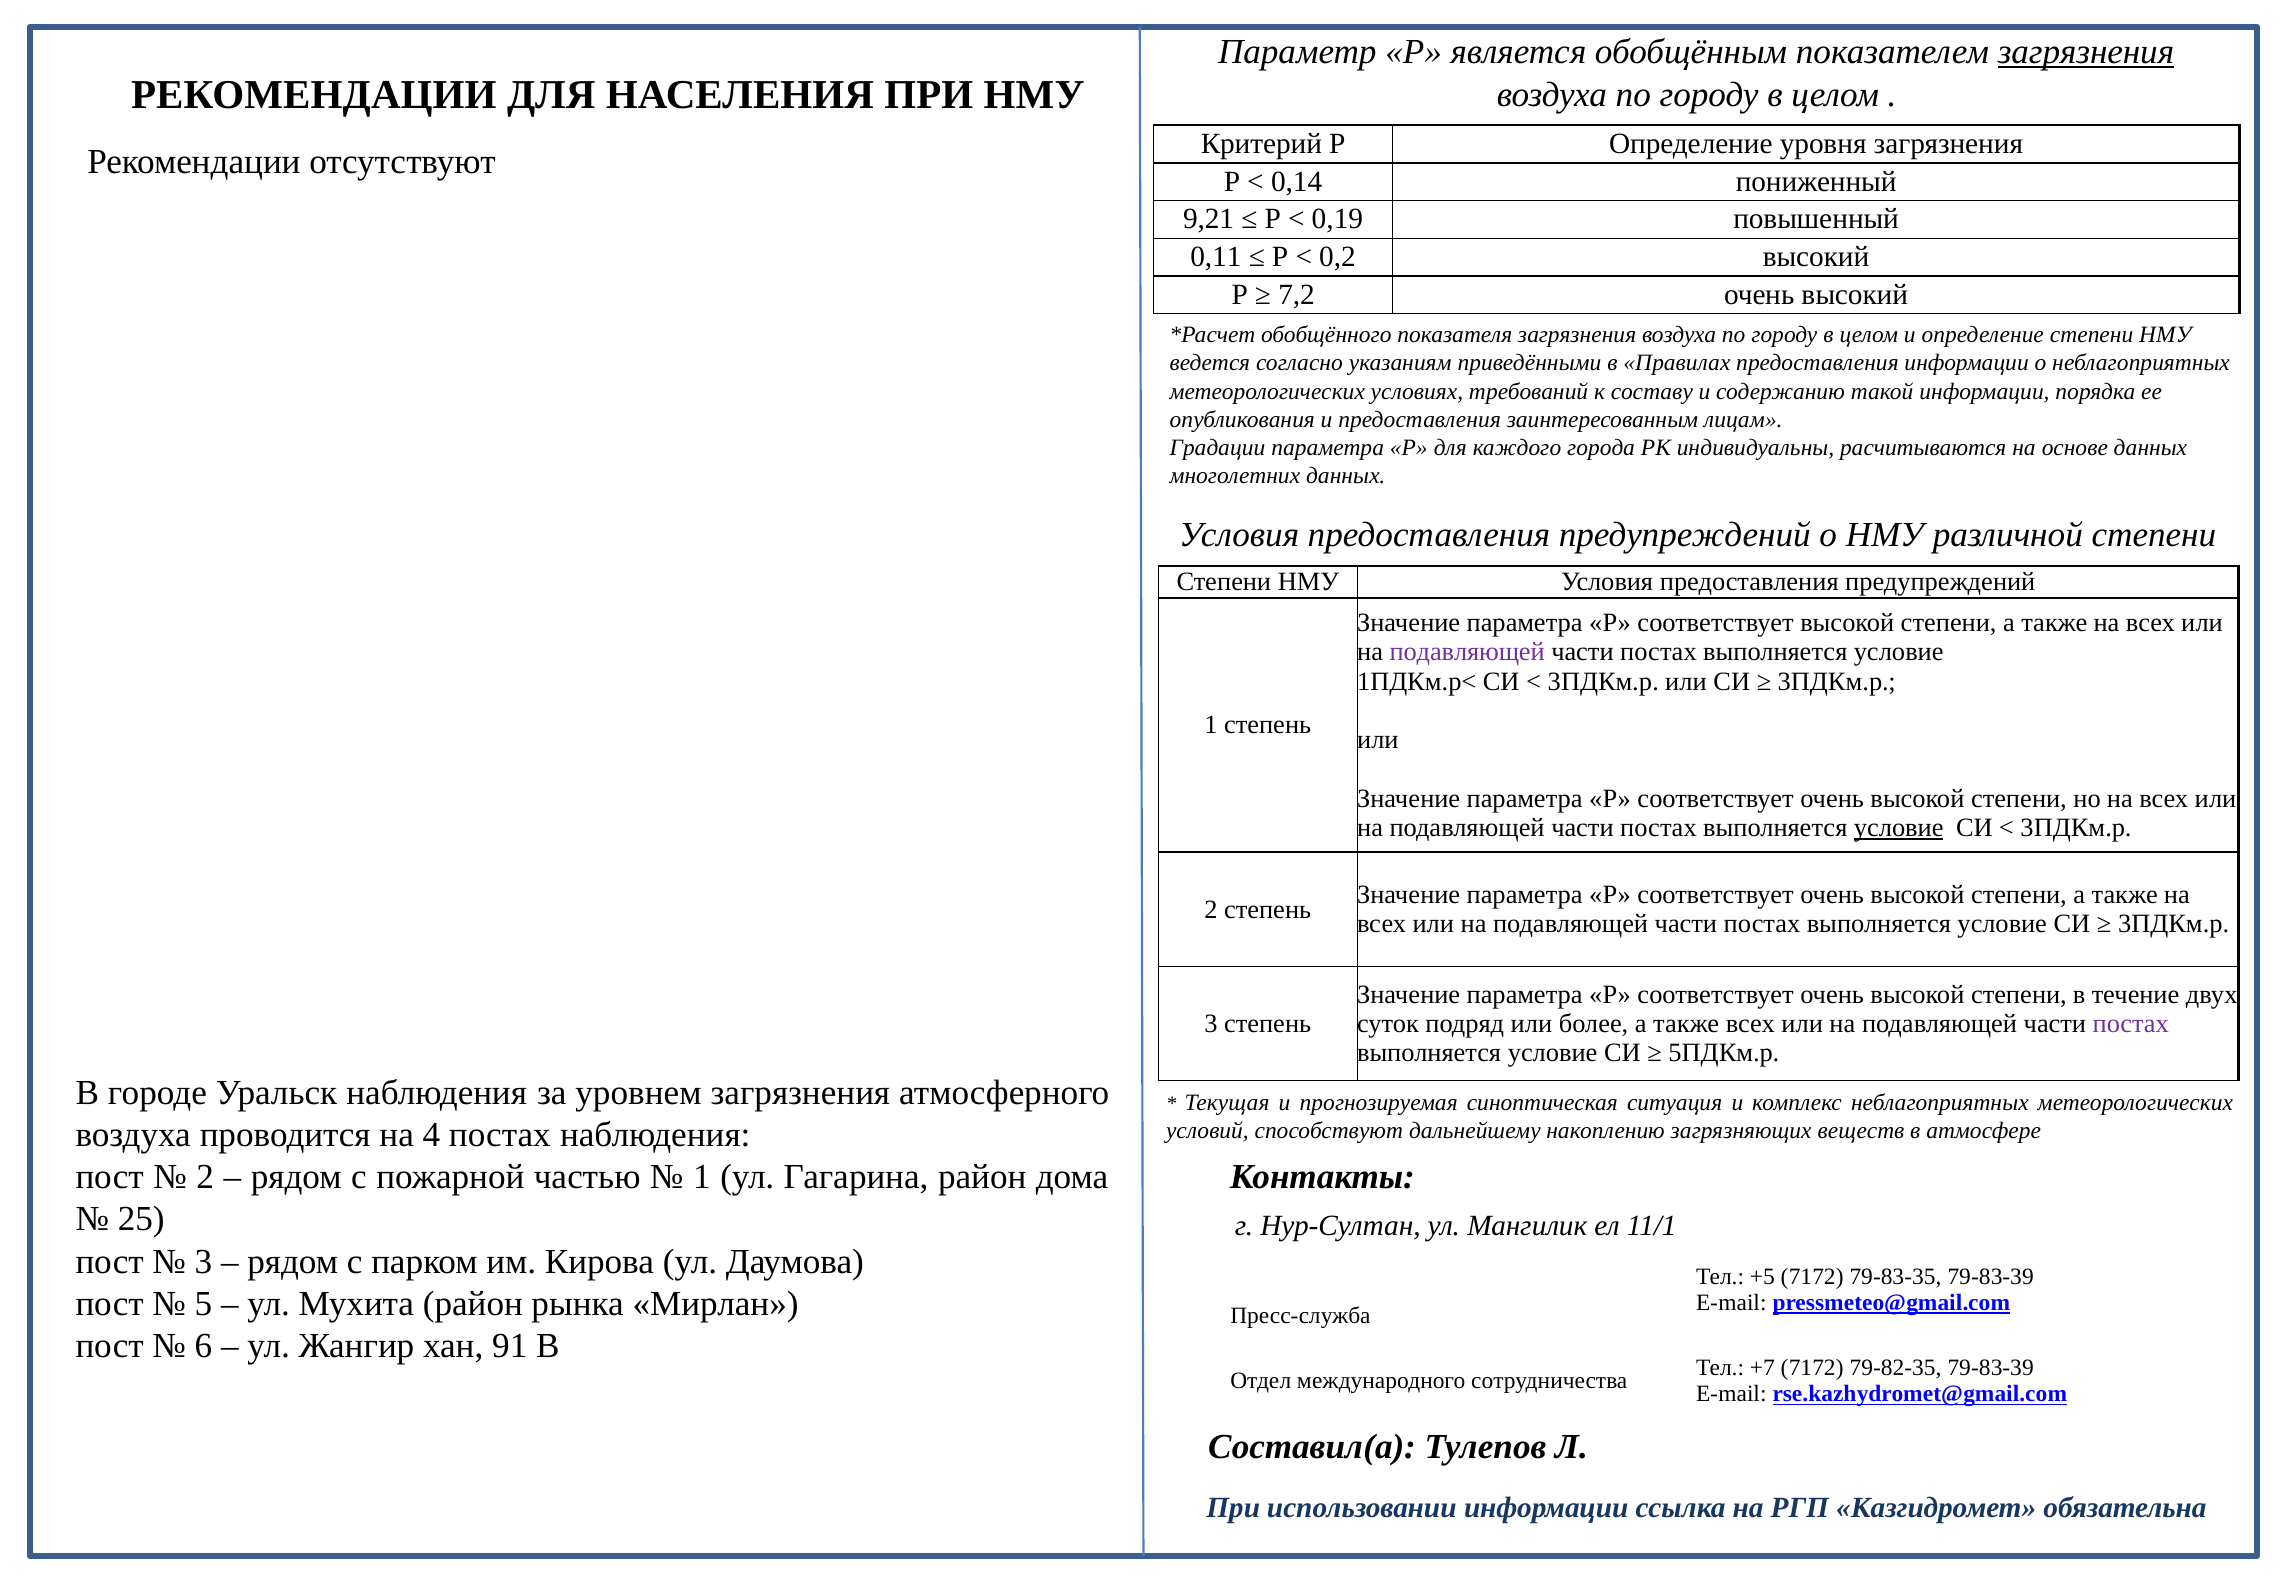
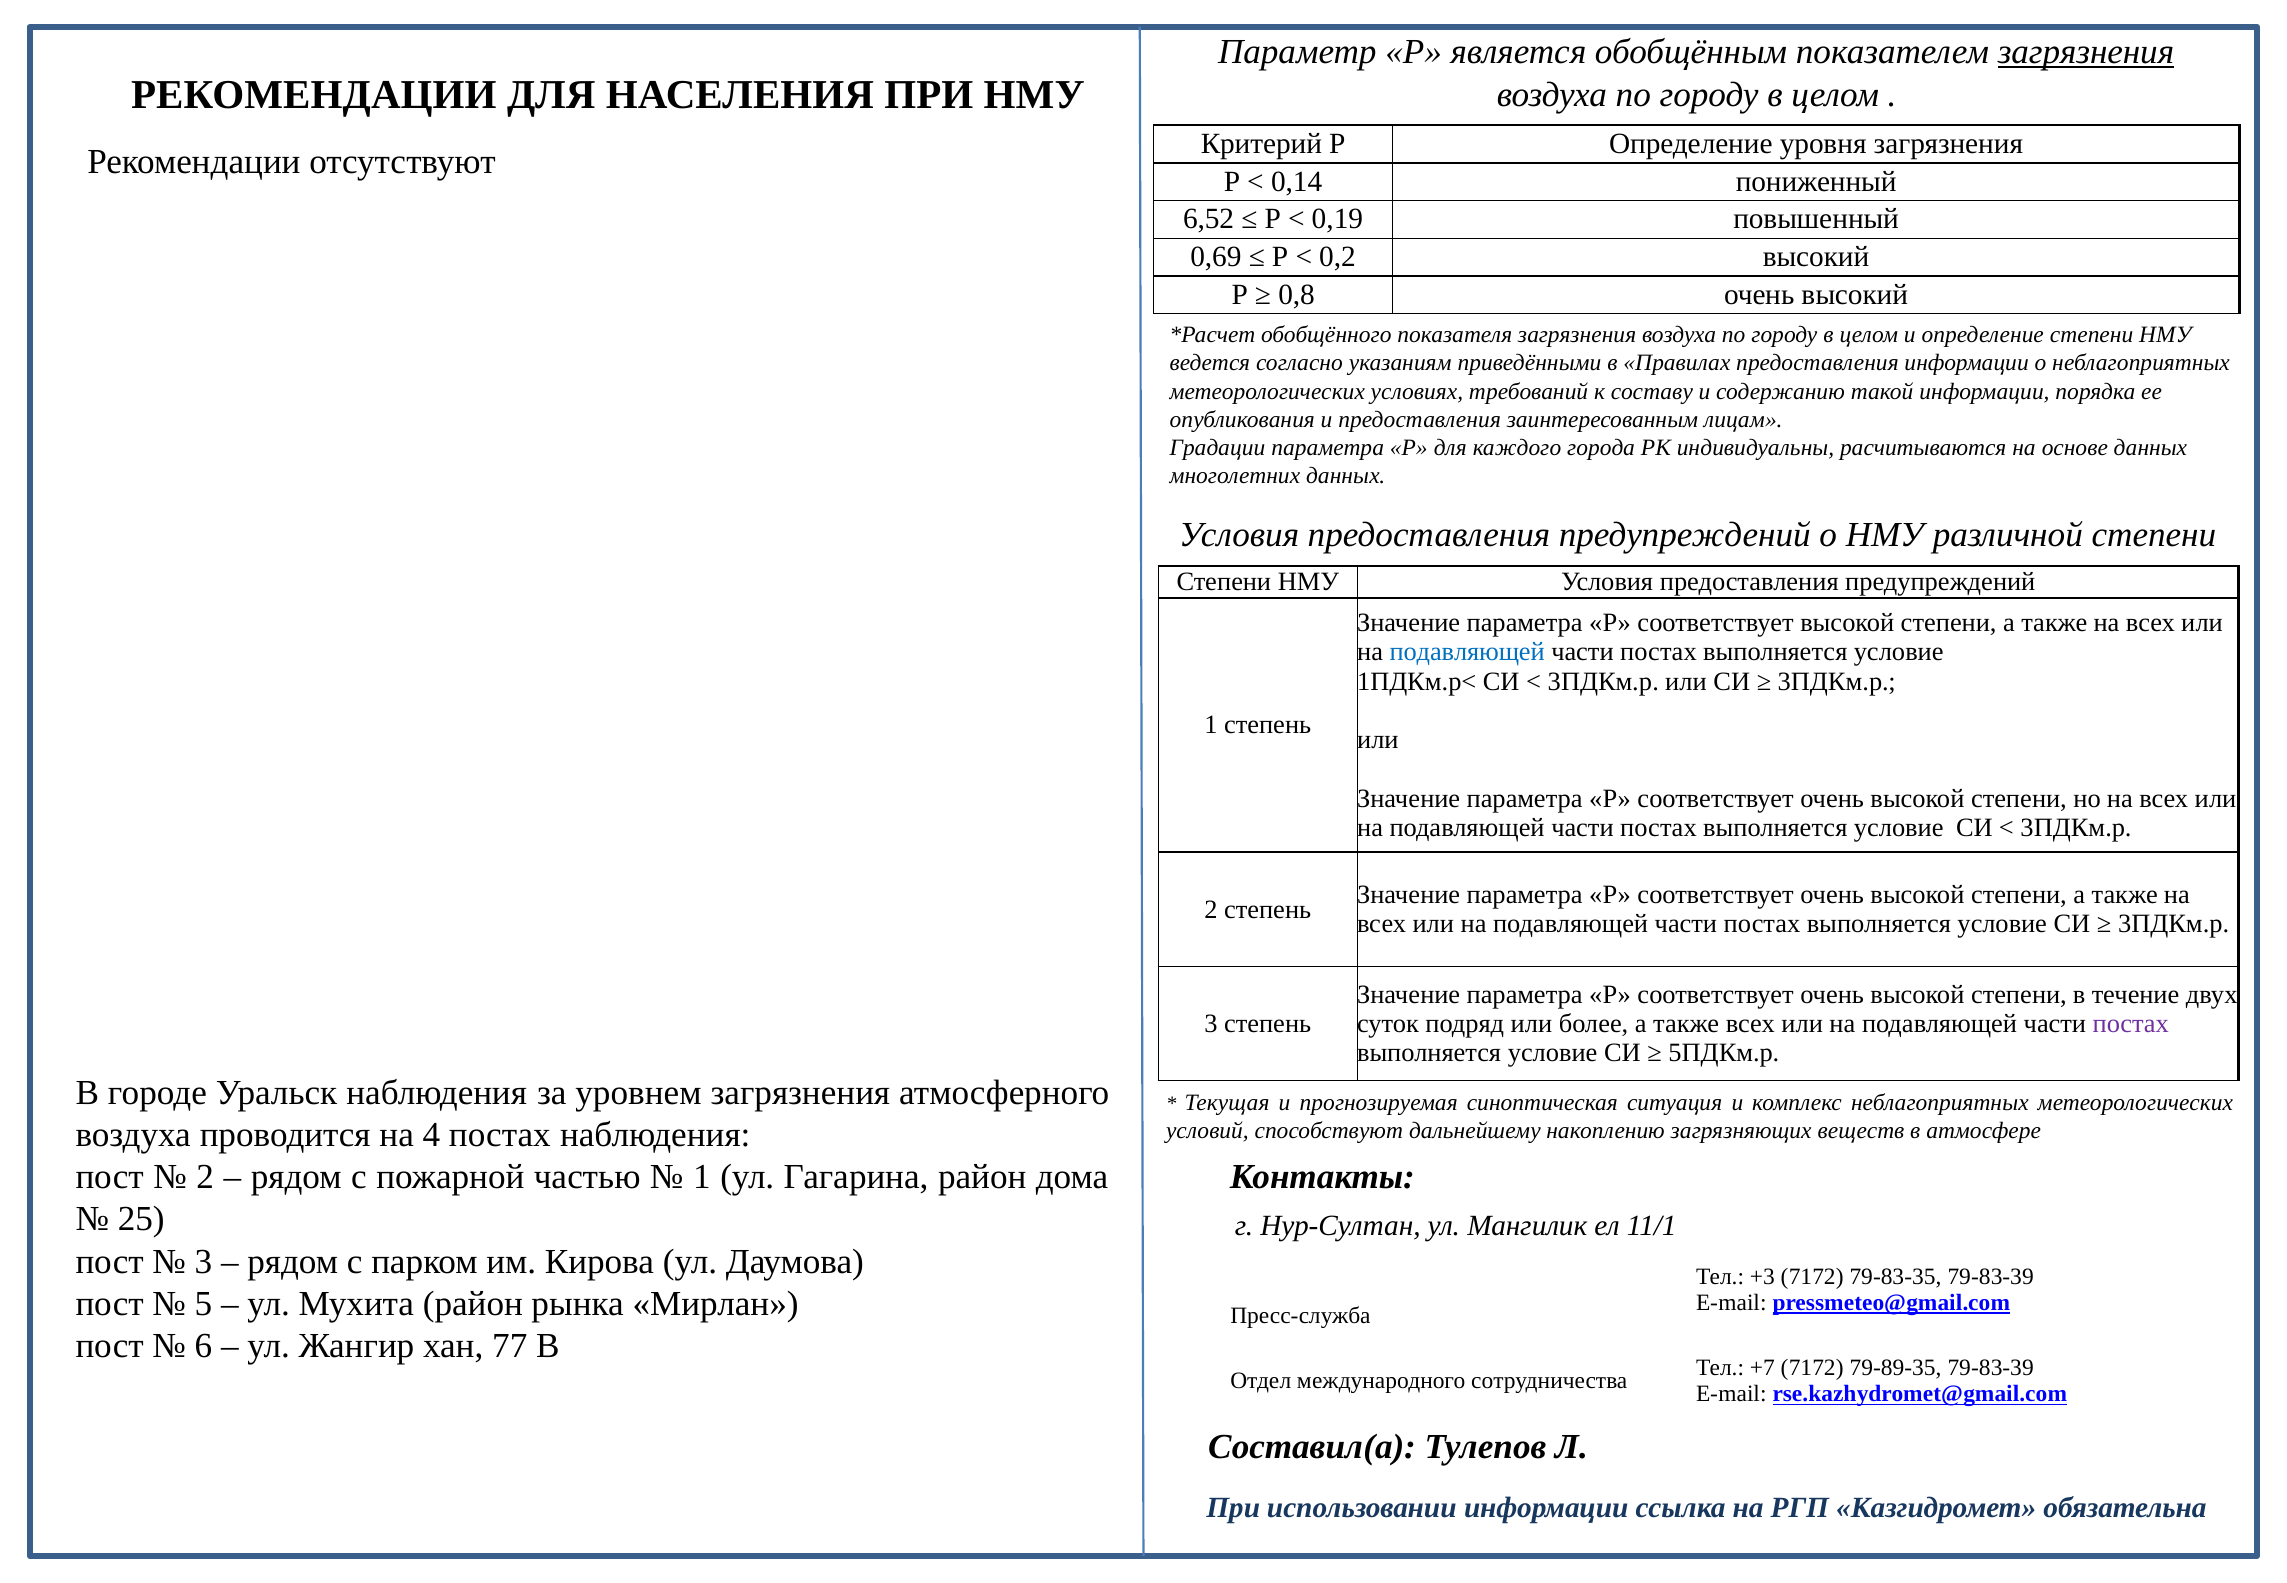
9,21: 9,21 -> 6,52 (1209, 219)
0,11: 0,11 -> 0,69 (1216, 257)
7,2: 7,2 -> 0,8 (1297, 295)
подавляющей colour: purple -> blue (1467, 652)
условие underline: present -> none (1899, 828)
+5: +5 -> +3 (1762, 1277)
91: 91 -> 77 (510, 1346)
79-82-35: 79-82-35 -> 79-89-35 (1896, 1368)
